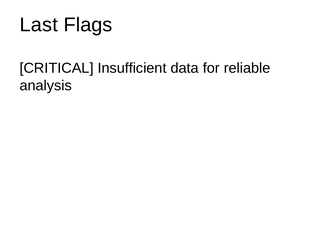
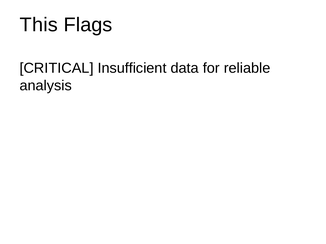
Last: Last -> This (39, 25)
